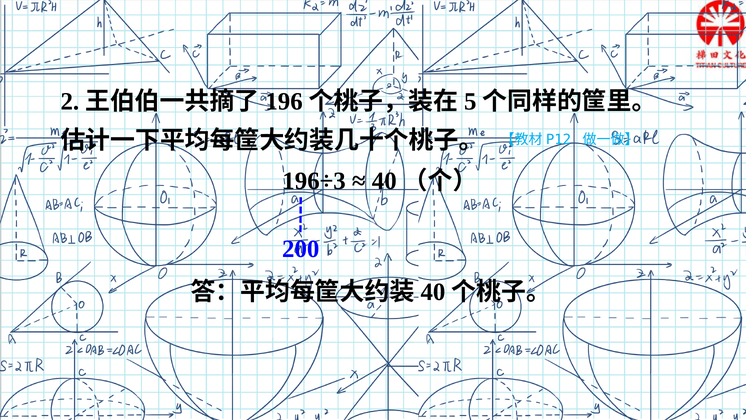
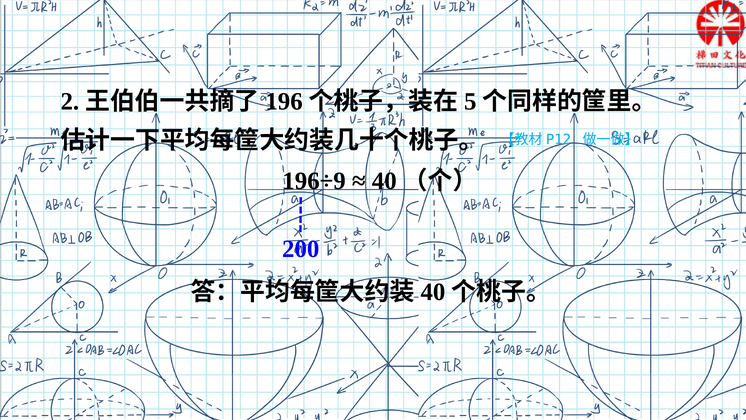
196÷3: 196÷3 -> 196÷9 (314, 181)
